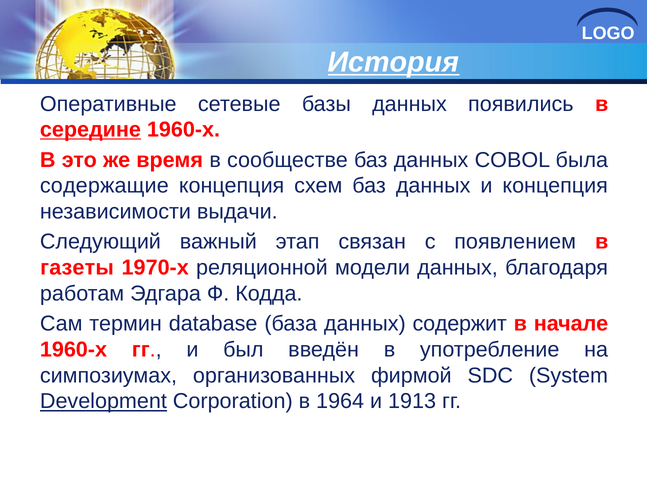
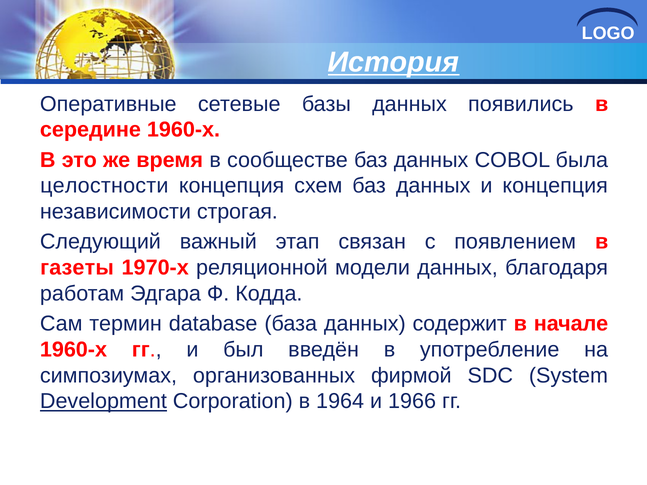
середине underline: present -> none (90, 130)
содержащие: содержащие -> целостности (104, 186)
выдачи: выдачи -> строгая (237, 212)
1913: 1913 -> 1966 (412, 402)
